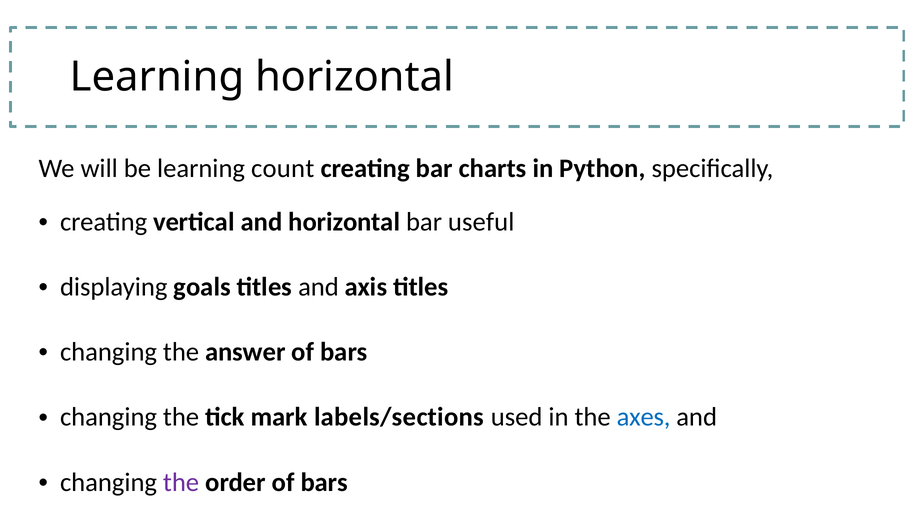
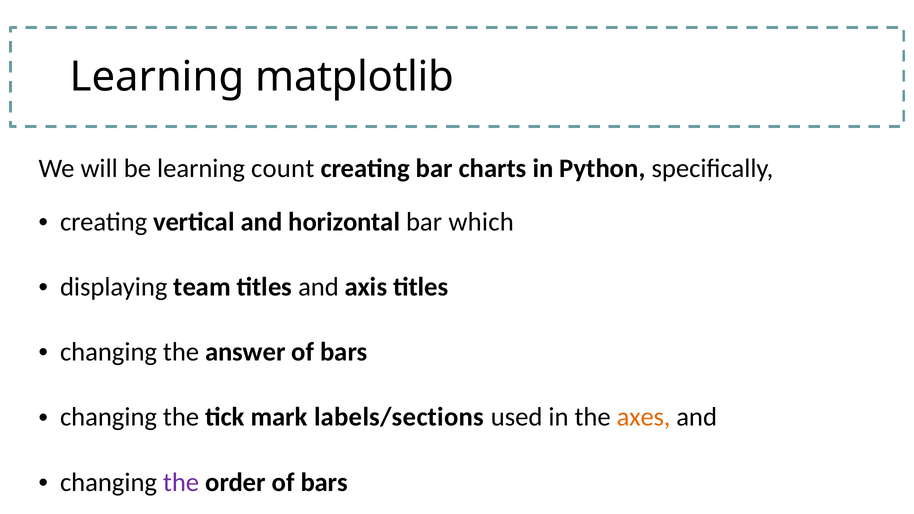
Learning horizontal: horizontal -> matplotlib (355, 77)
useful: useful -> which (481, 222)
goals: goals -> team (202, 287)
axes colour: blue -> orange (644, 417)
